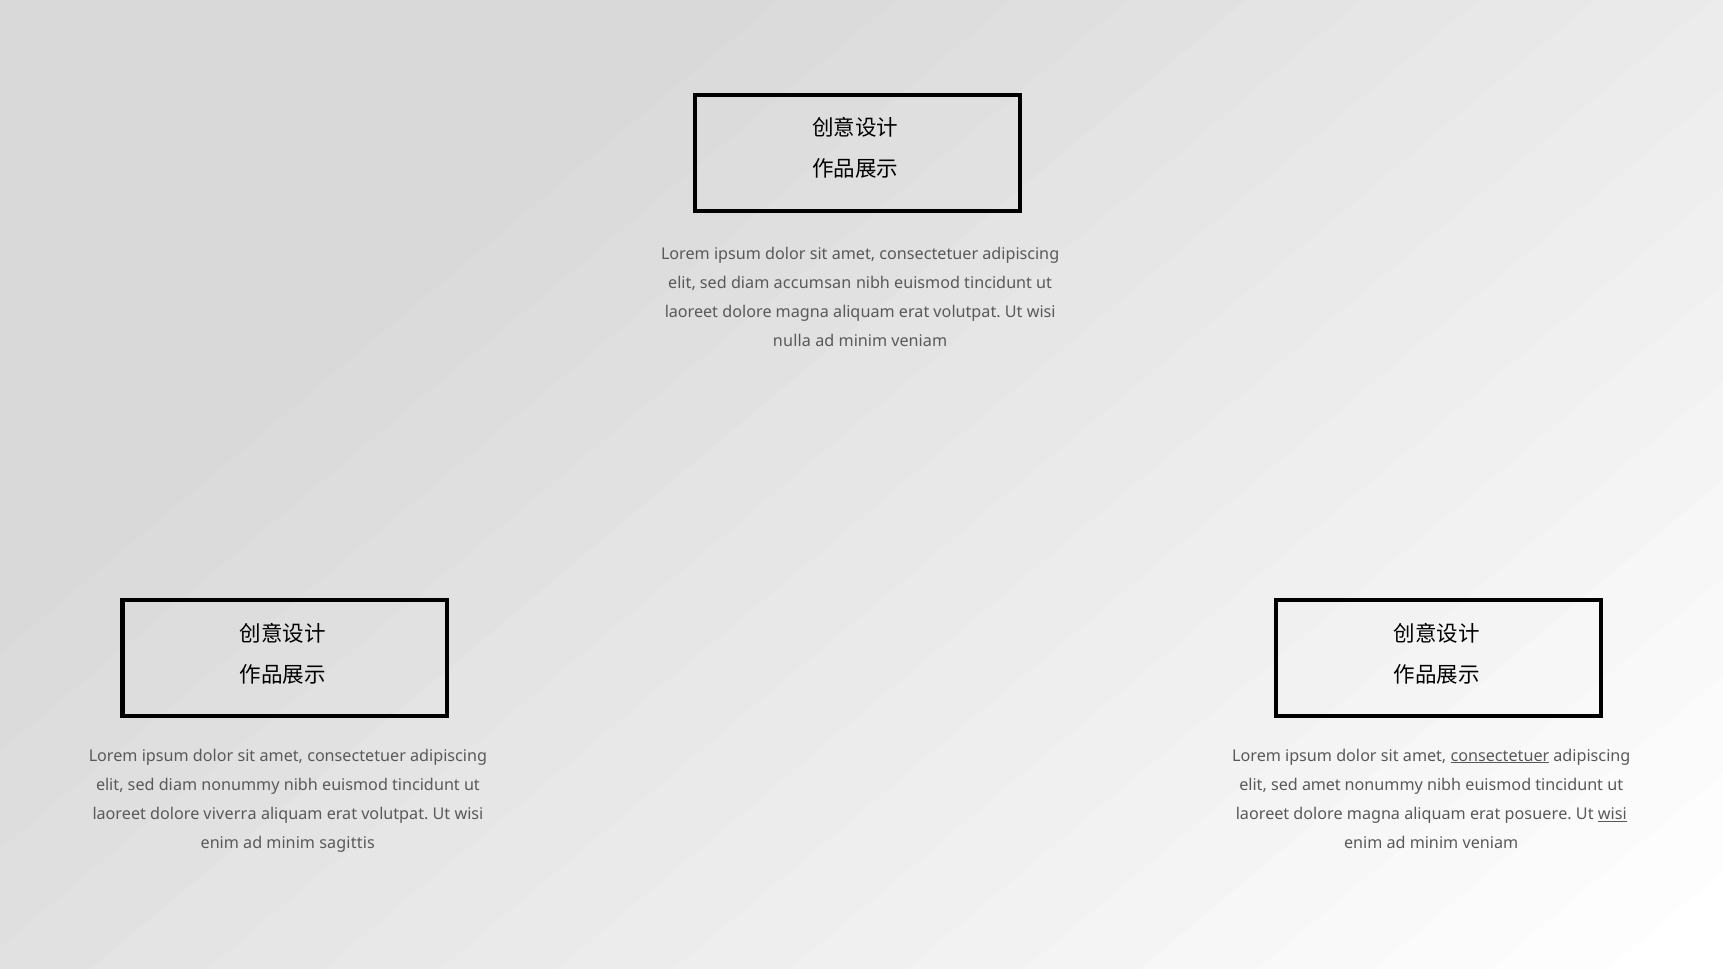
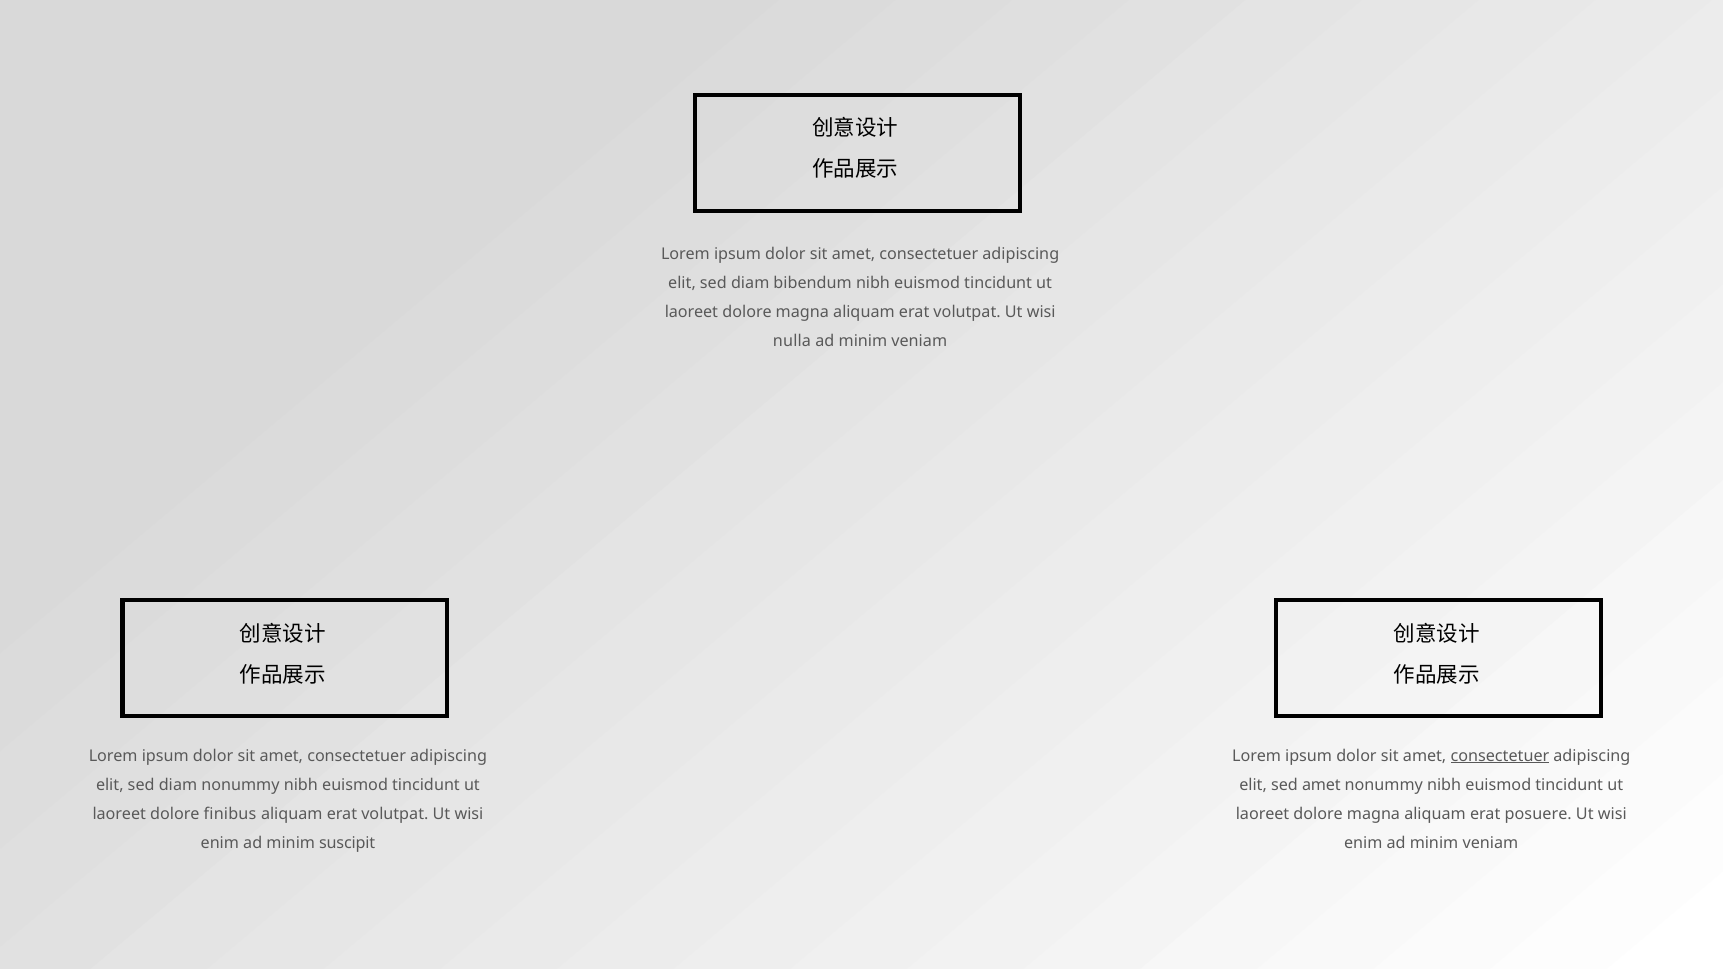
accumsan: accumsan -> bibendum (813, 283)
viverra: viverra -> finibus (230, 814)
wisi underline: present -> none (1612, 814)
sagittis: sagittis -> suscipit (347, 843)
